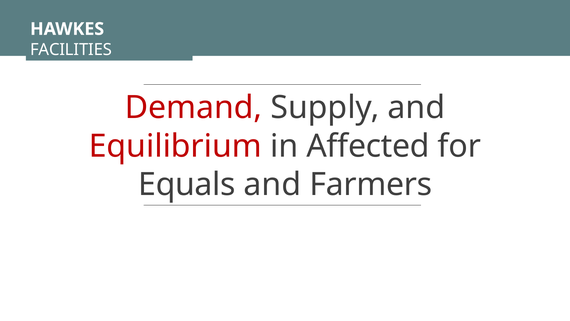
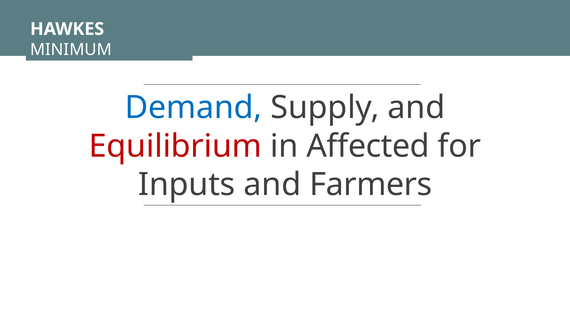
FACILITIES: FACILITIES -> MINIMUM (71, 50)
Demand colour: red -> blue (193, 108)
Equals: Equals -> Inputs (187, 184)
